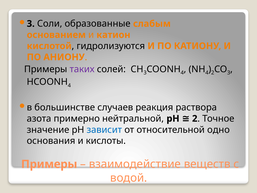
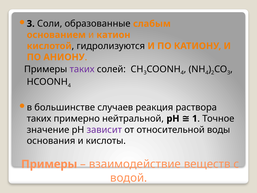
азота: азота -> таких (39, 118)
рН 2: 2 -> 1 (195, 118)
зависит colour: blue -> purple (104, 130)
одно: одно -> воды (219, 130)
